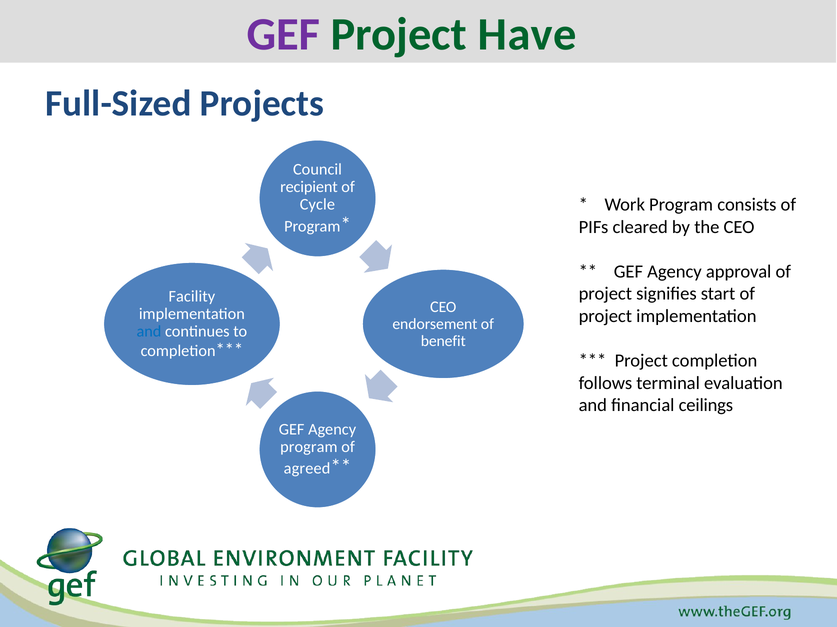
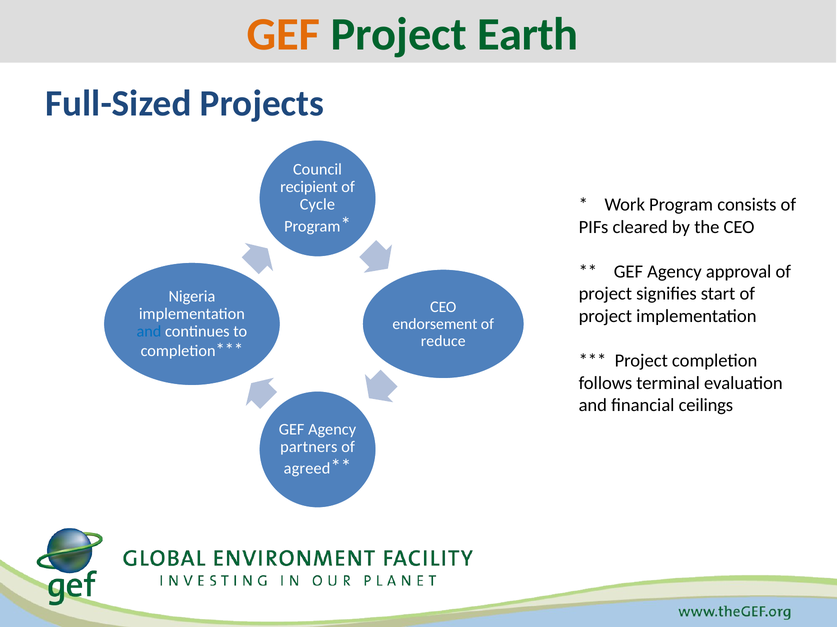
GEF colour: purple -> orange (283, 35)
Have: Have -> Earth (528, 35)
Facility: Facility -> Nigeria (192, 297)
benefit: benefit -> reduce (443, 341)
program: program -> partners (309, 447)
